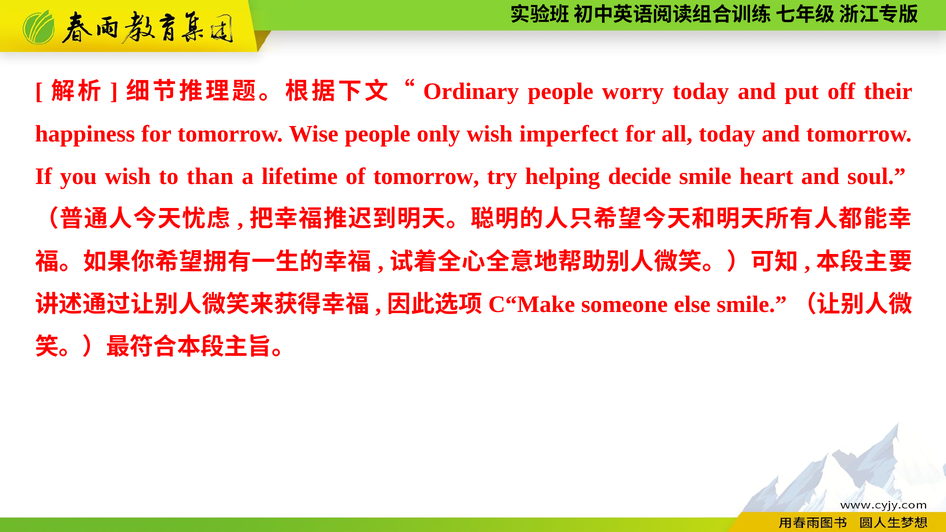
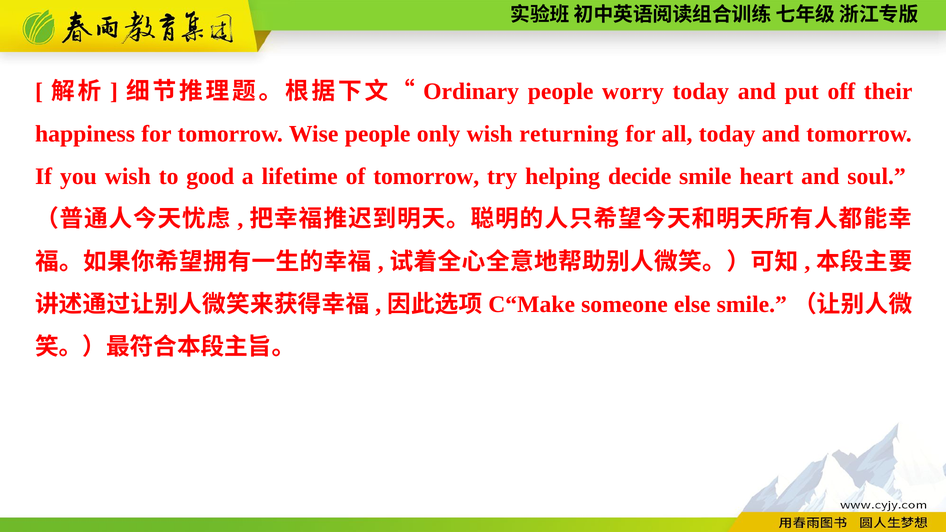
imperfect: imperfect -> returning (569, 134)
than: than -> good (210, 177)
